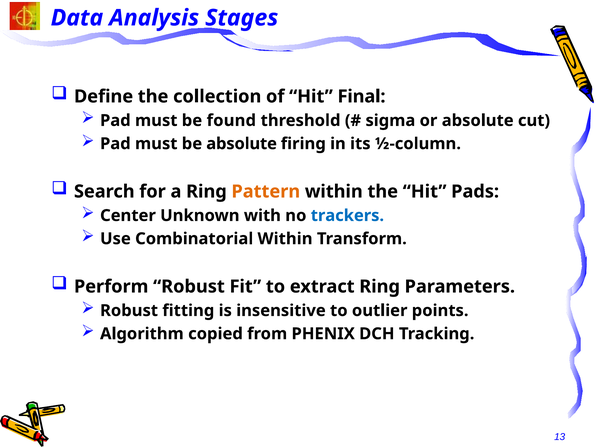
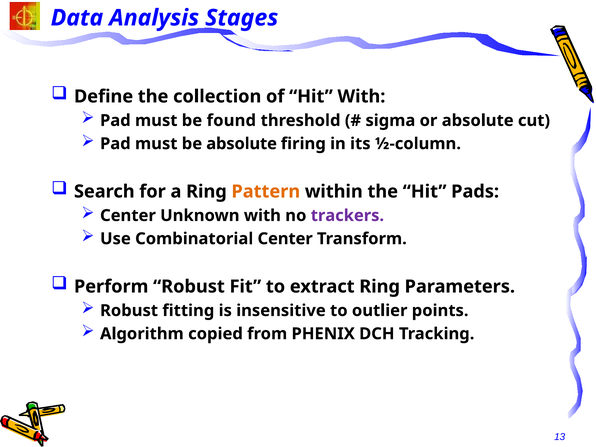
Hit Final: Final -> With (361, 96)
trackers colour: blue -> purple (347, 216)
Combinatorial Within: Within -> Center (285, 239)
